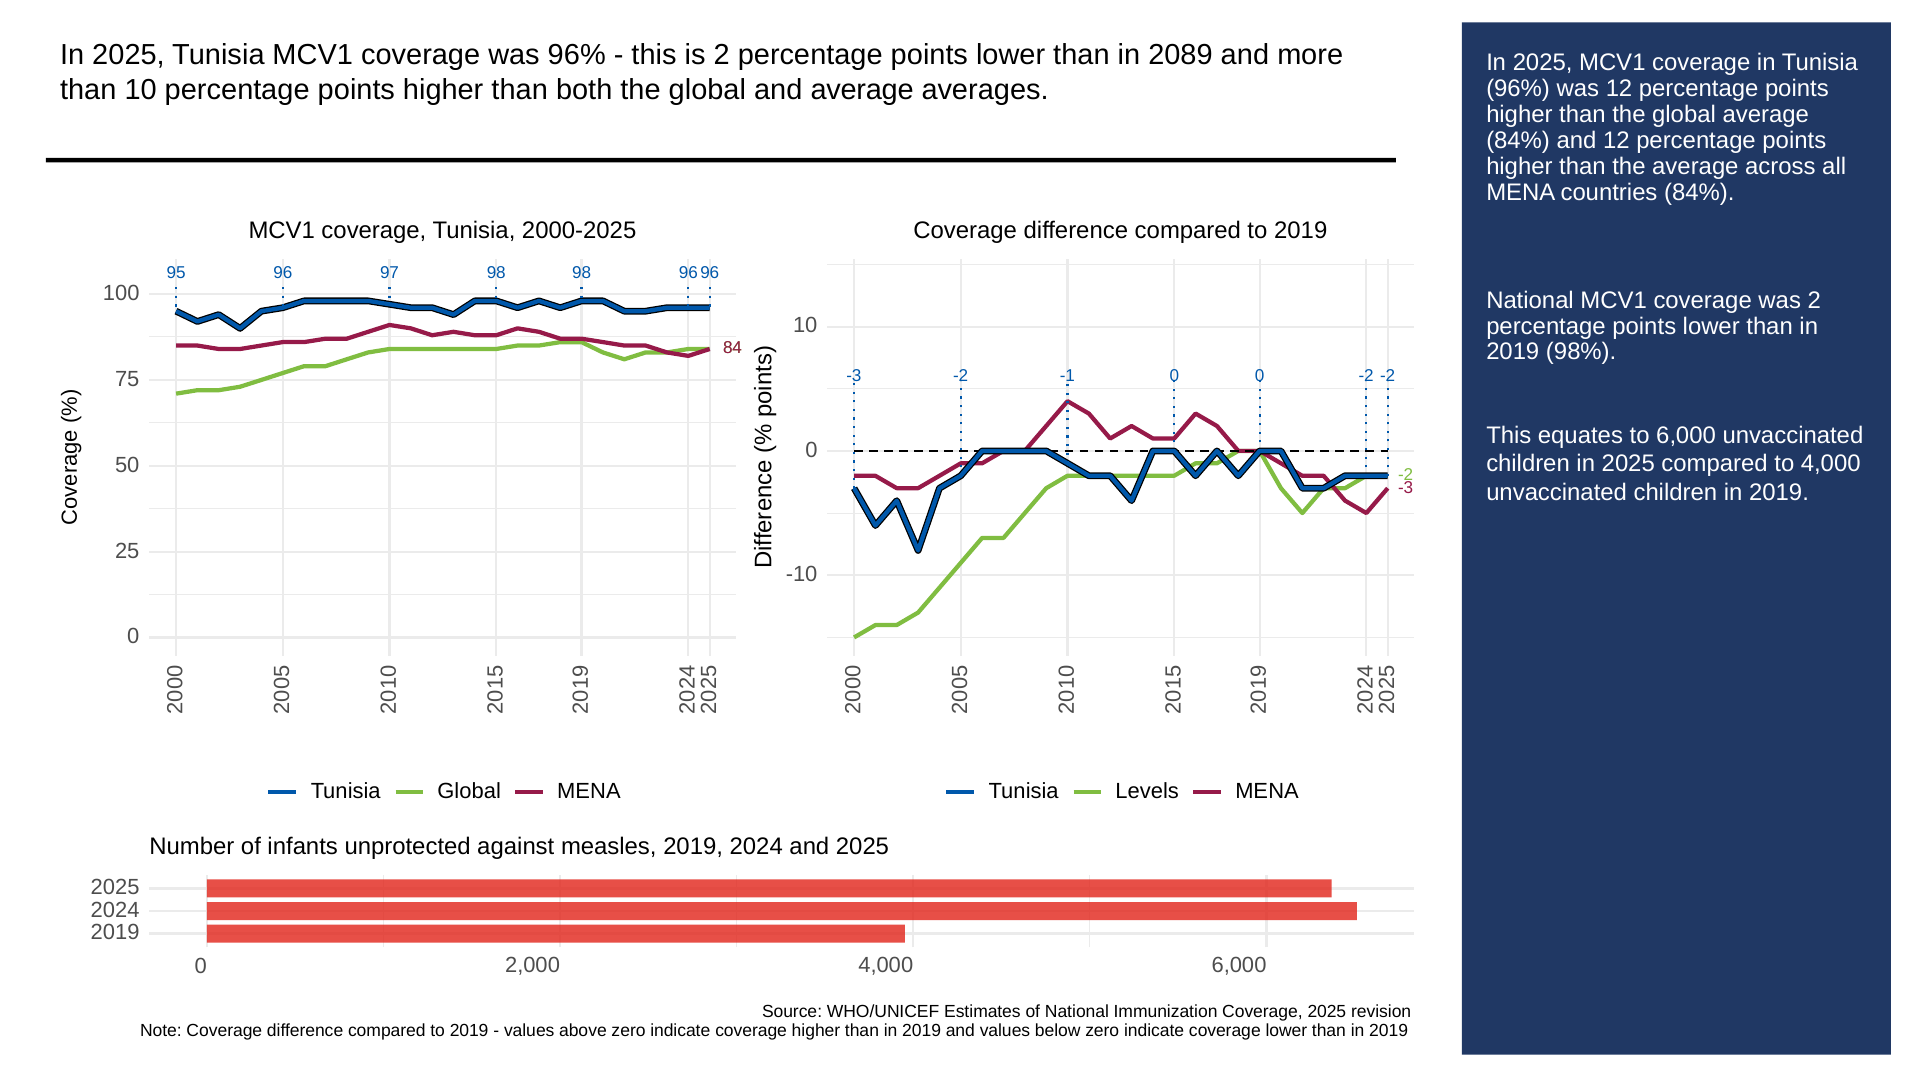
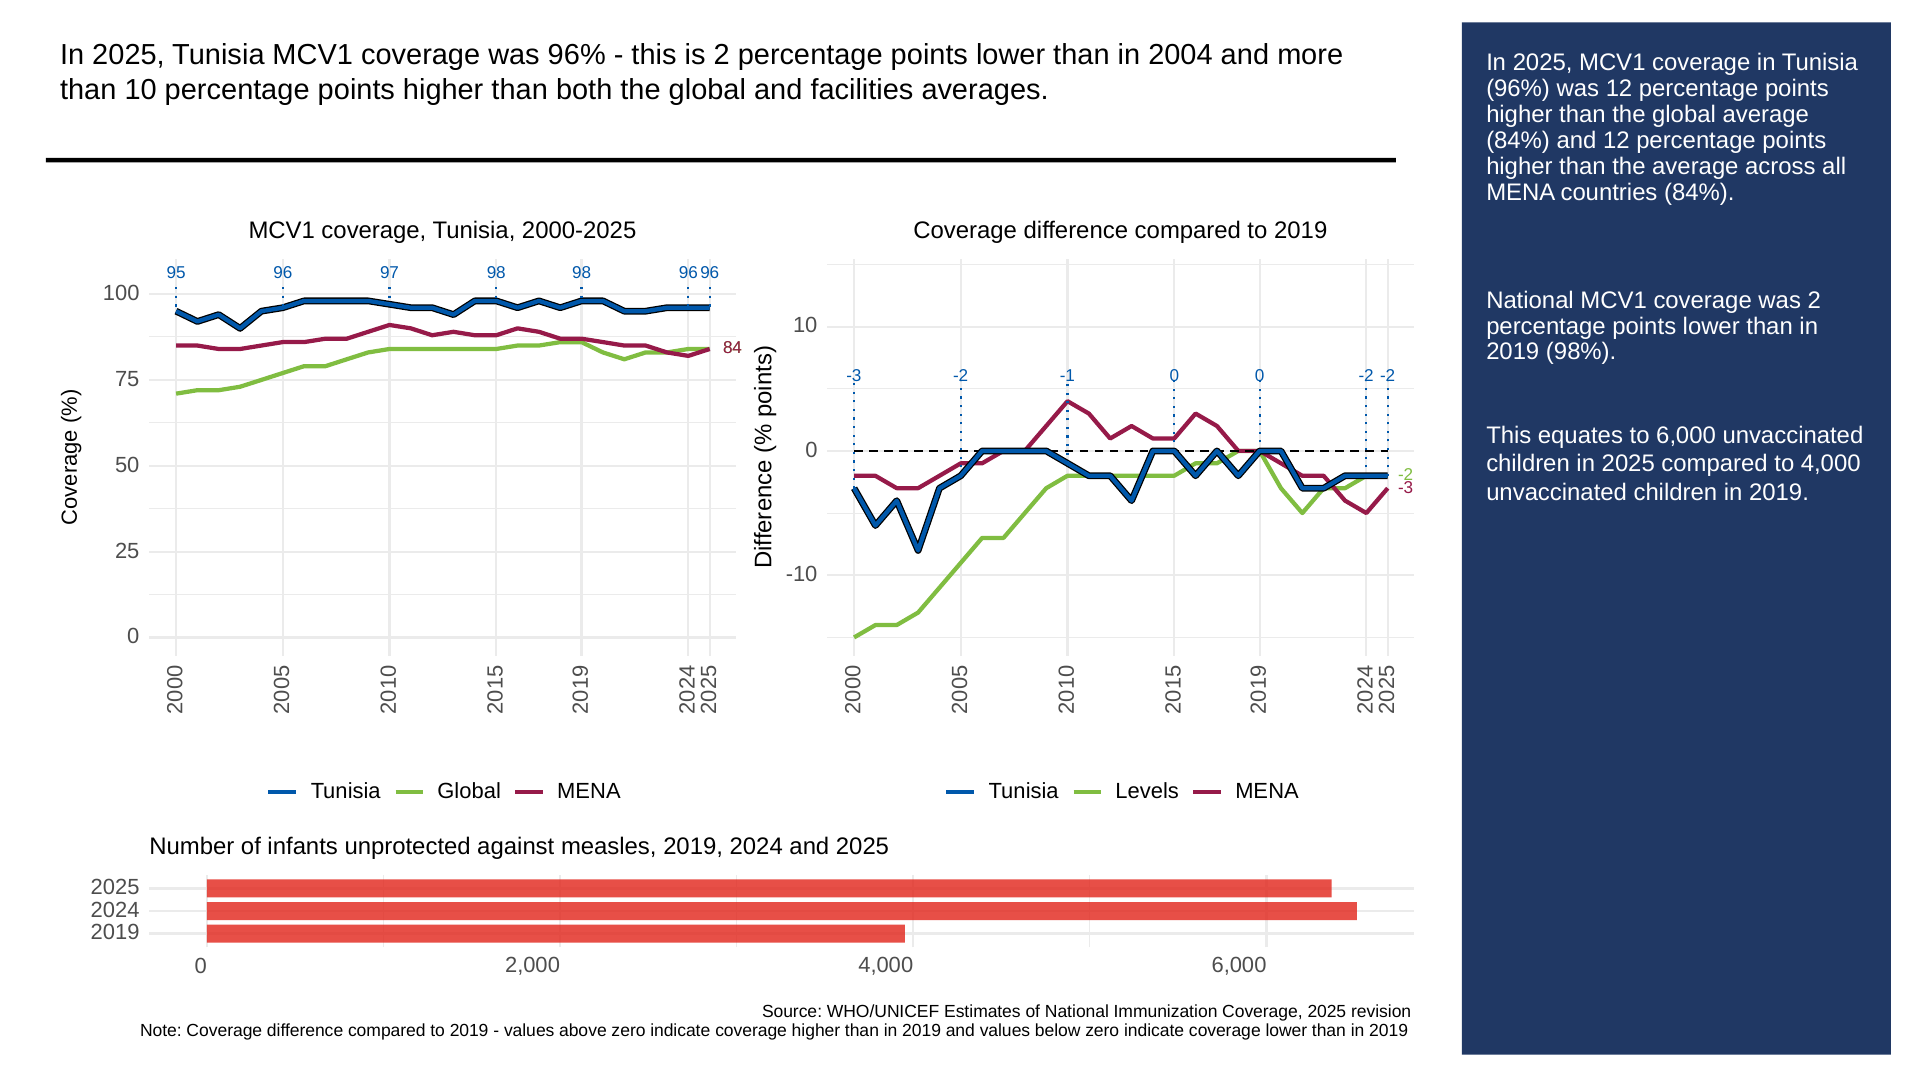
2089: 2089 -> 2004 (1180, 55)
and average: average -> facilities (862, 90)
